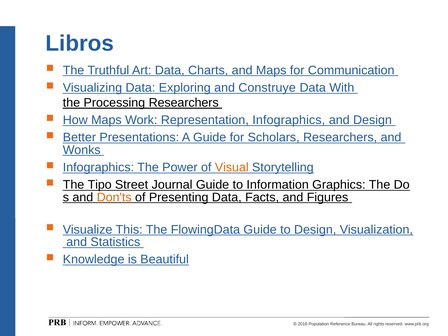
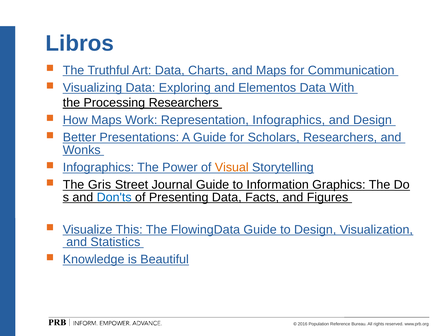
Construye: Construye -> Elementos (267, 88)
Tipo: Tipo -> Gris (100, 185)
Don'ts colour: orange -> blue (114, 197)
